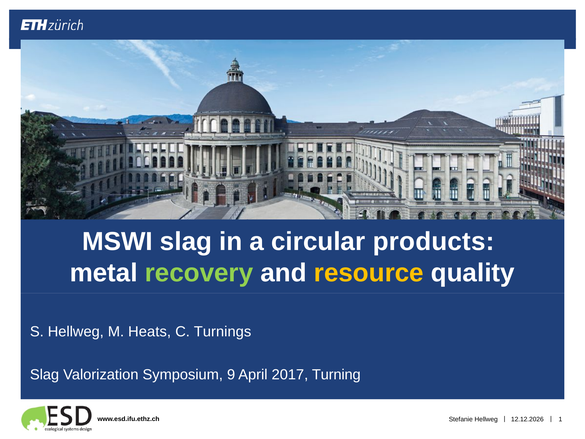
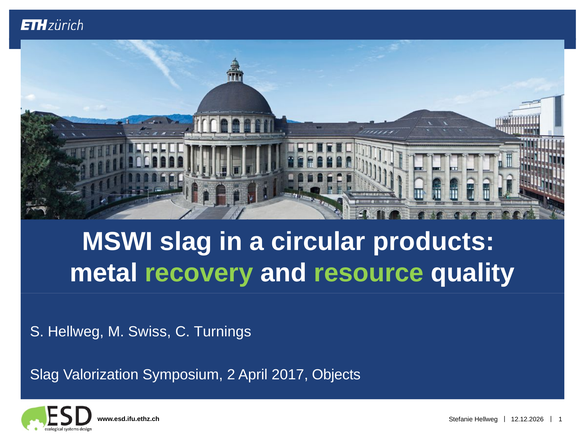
resource colour: yellow -> light green (369, 273)
Heats: Heats -> Swiss (150, 331)
9: 9 -> 2 (231, 375)
Turning: Turning -> Objects (336, 375)
